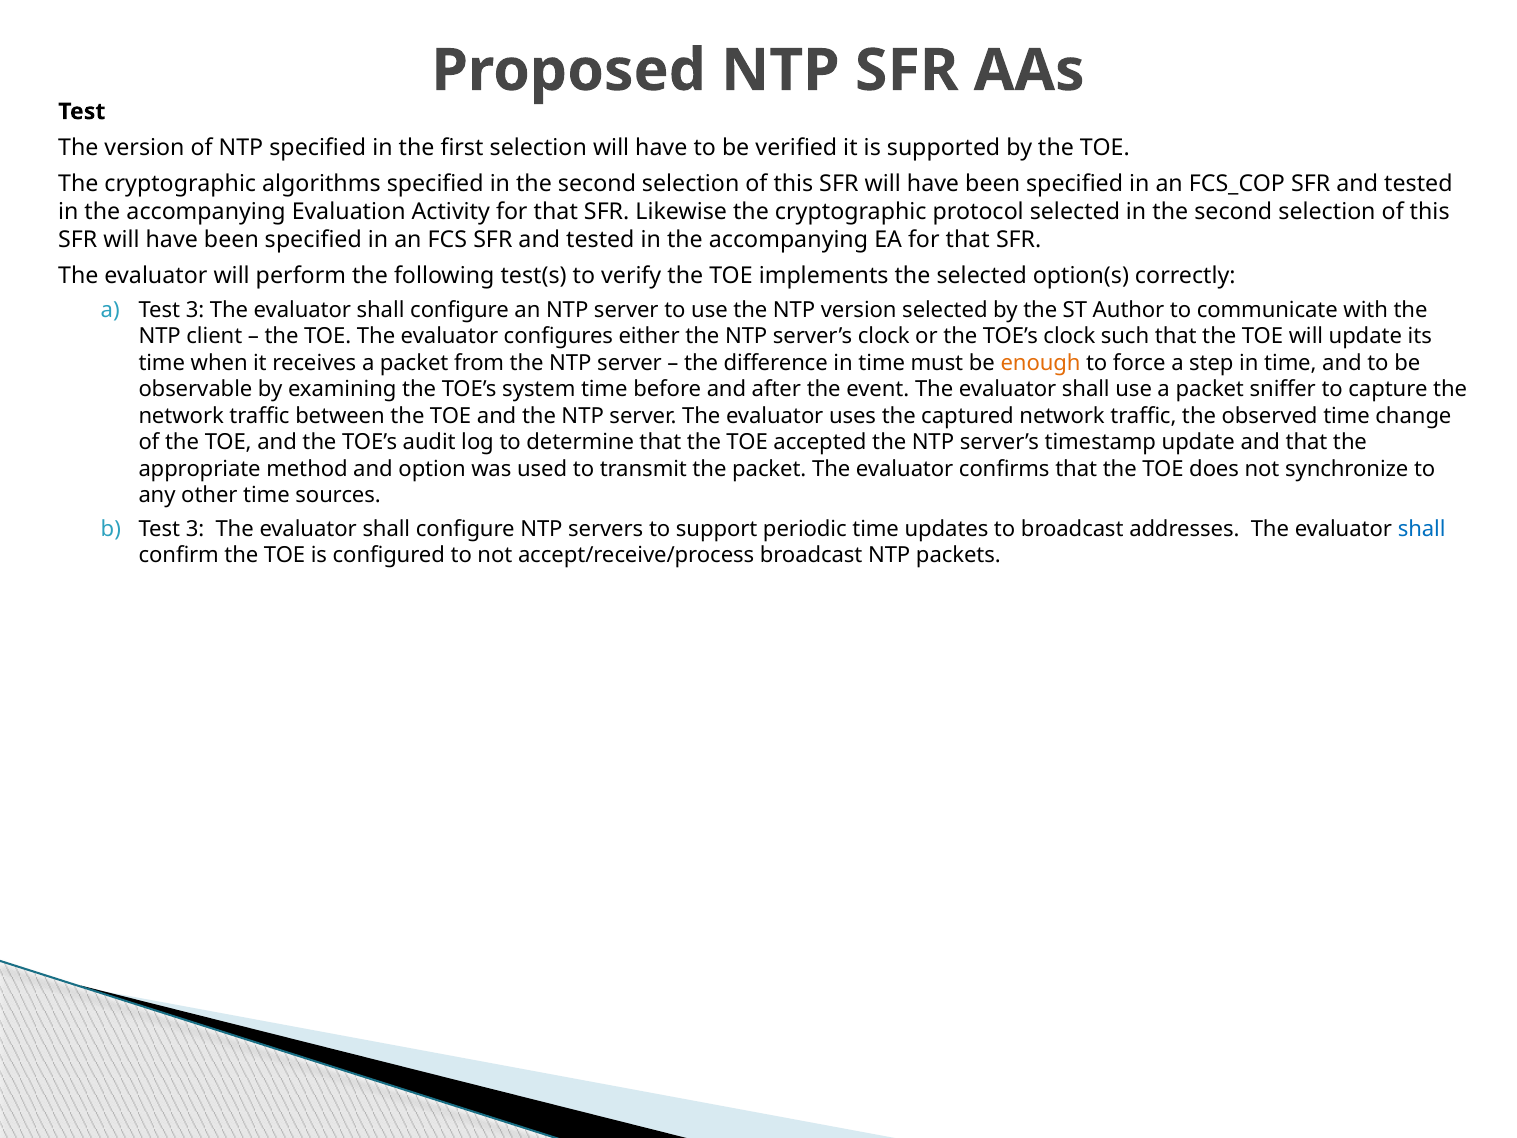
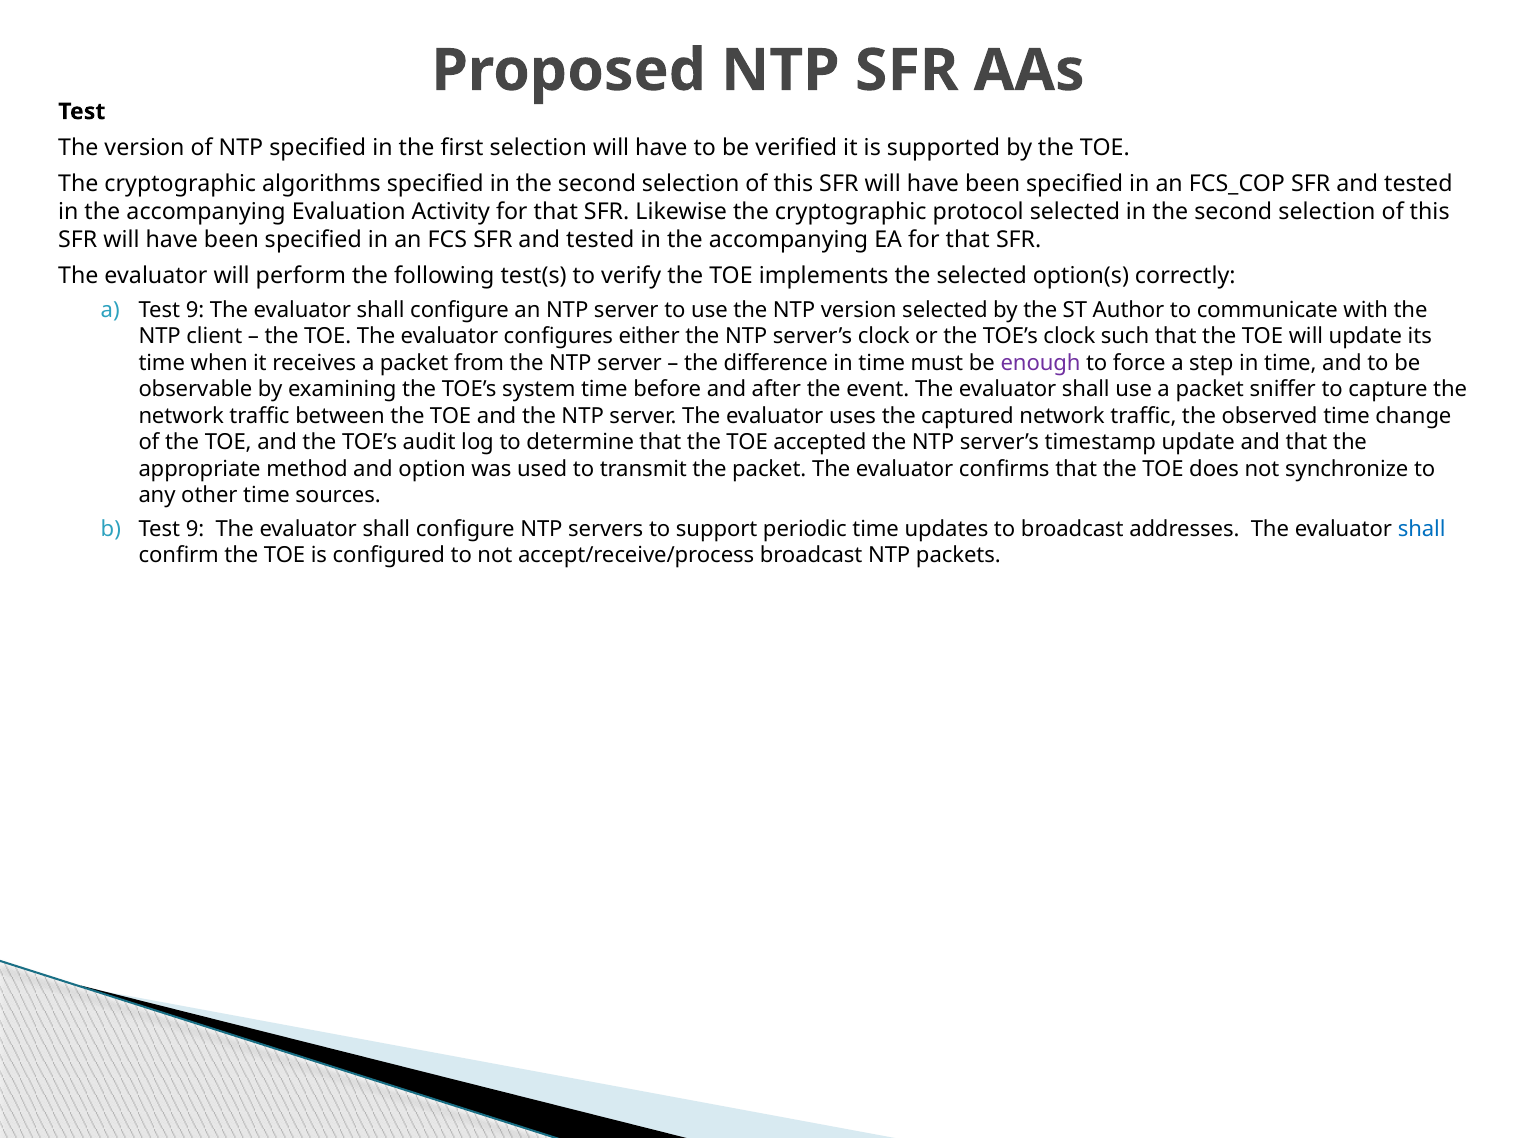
a Test 3: 3 -> 9 (195, 310)
enough colour: orange -> purple (1041, 363)
3: 3 -> 9 (195, 529)
